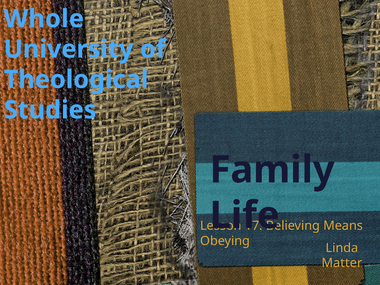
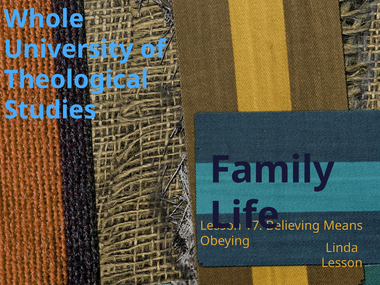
Matter: Matter -> Lesson (342, 263)
